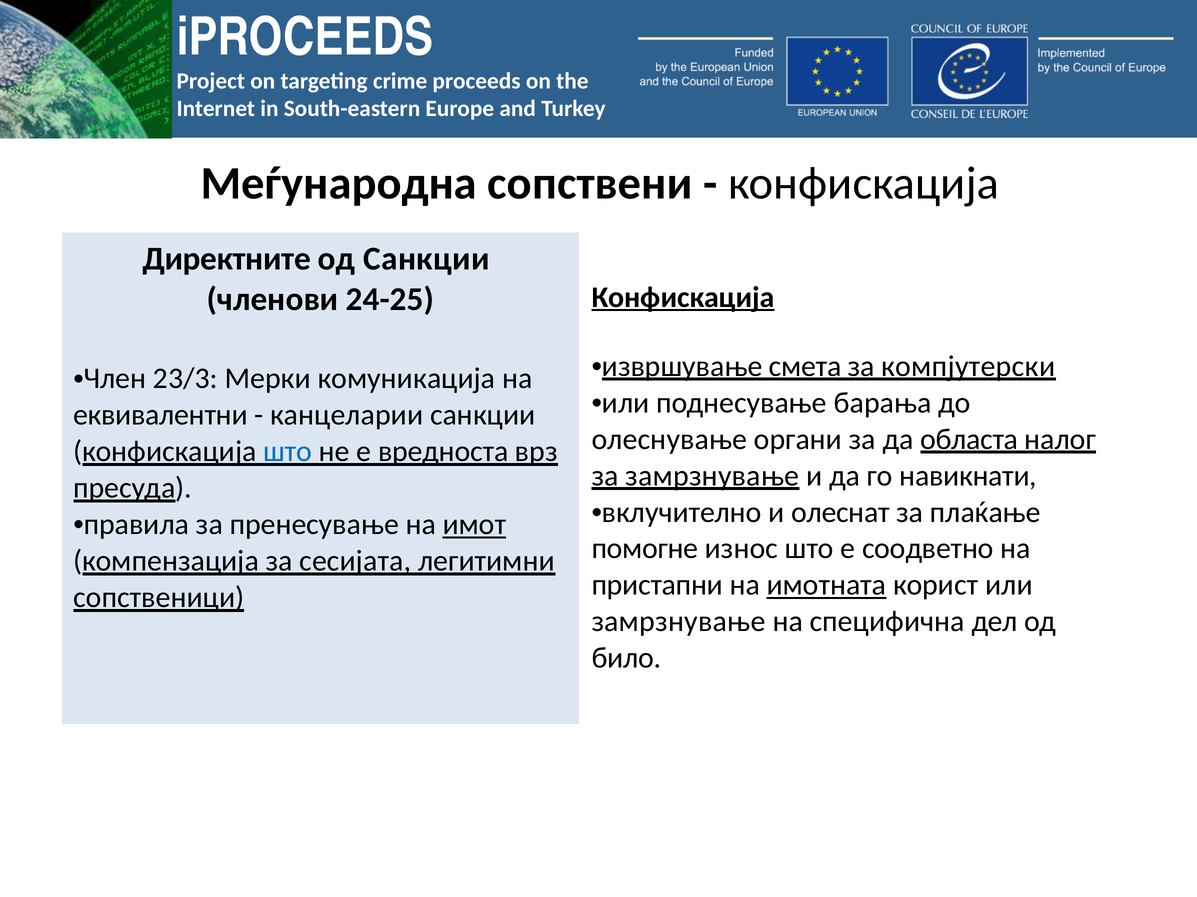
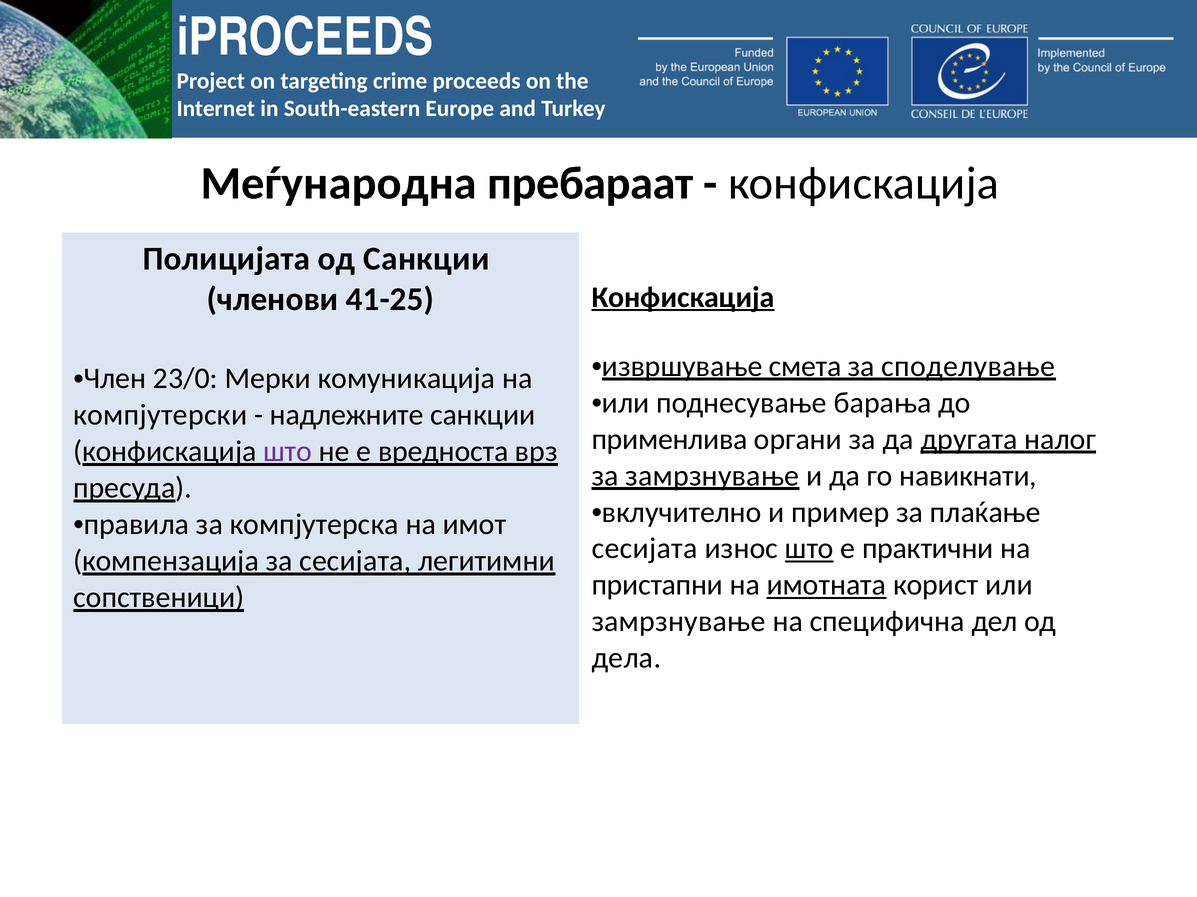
сопствени: сопствени -> пребараат (590, 183)
Директните: Директните -> Полицијата (226, 259)
24-25: 24-25 -> 41-25 (390, 300)
компјутерски: компјутерски -> споделување (968, 366)
23/3: 23/3 -> 23/0 (185, 379)
еквивалентни: еквивалентни -> компјутерски (160, 415)
канцеларии: канцеларии -> надлежните (347, 415)
олеснување: олеснување -> применлива (670, 440)
областа: областа -> другата (969, 440)
што colour: blue -> purple (288, 452)
олеснат: олеснат -> пример (840, 513)
пренесување: пренесување -> компјутерска (314, 525)
имот underline: present -> none (474, 525)
помогне: помогне -> сесијата (645, 549)
што underline: none -> present (809, 549)
соодветно: соодветно -> практични (928, 549)
било: било -> дела (626, 659)
